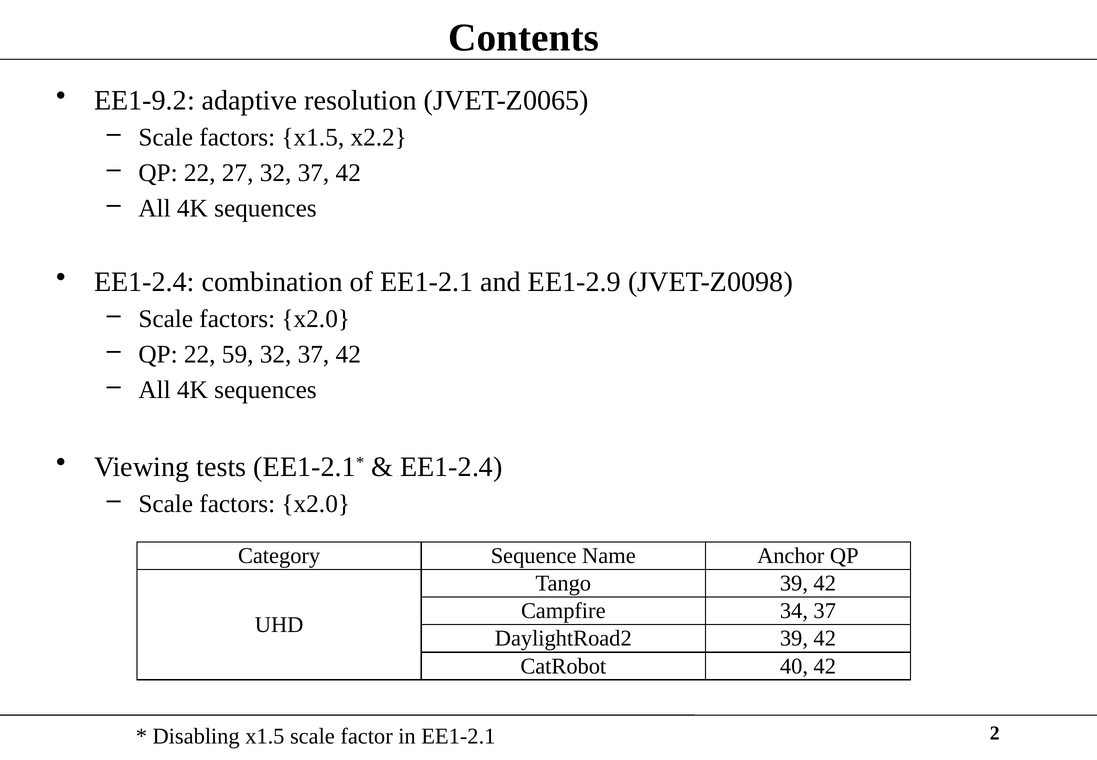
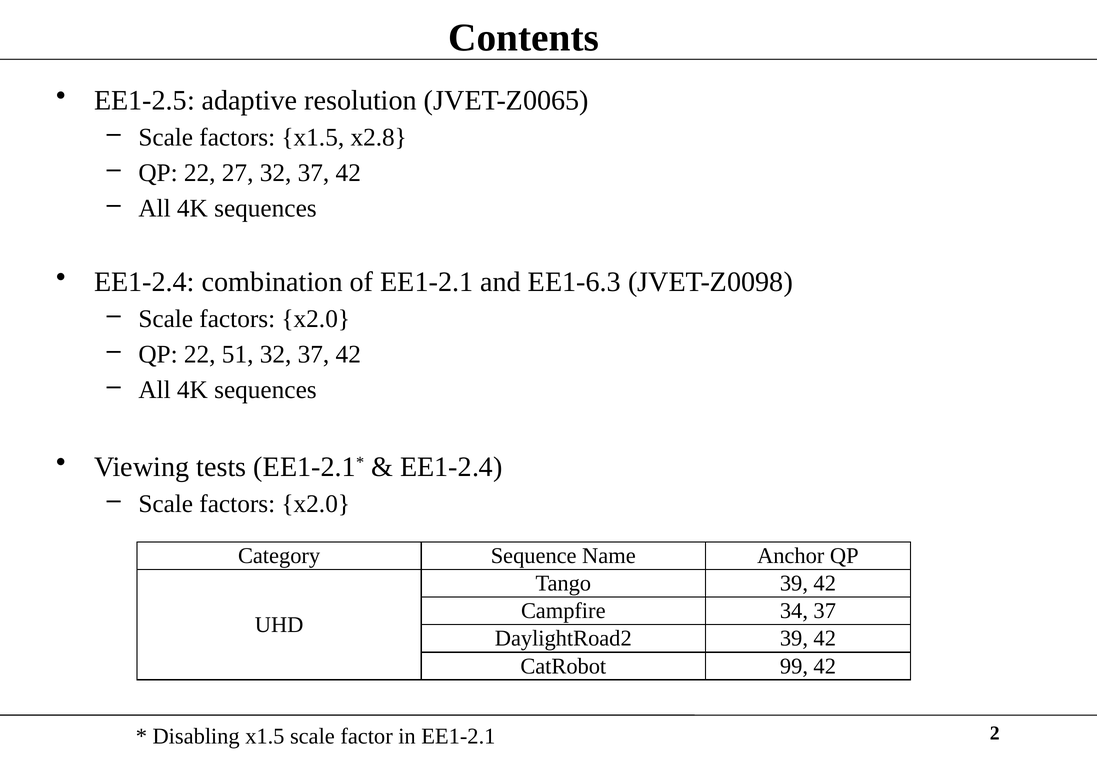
EE1-9.2: EE1-9.2 -> EE1-2.5 (144, 101)
x2.2: x2.2 -> x2.8 (379, 137)
EE1-2.9: EE1-2.9 -> EE1-6.3 (574, 282)
59: 59 -> 51 (238, 354)
40: 40 -> 99 (794, 666)
